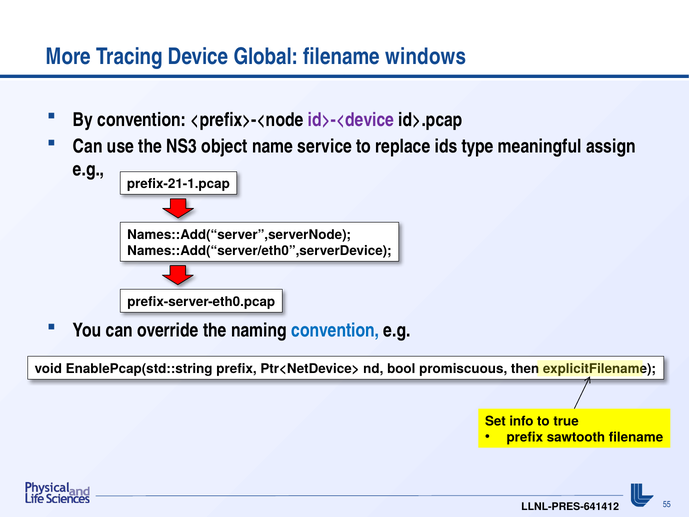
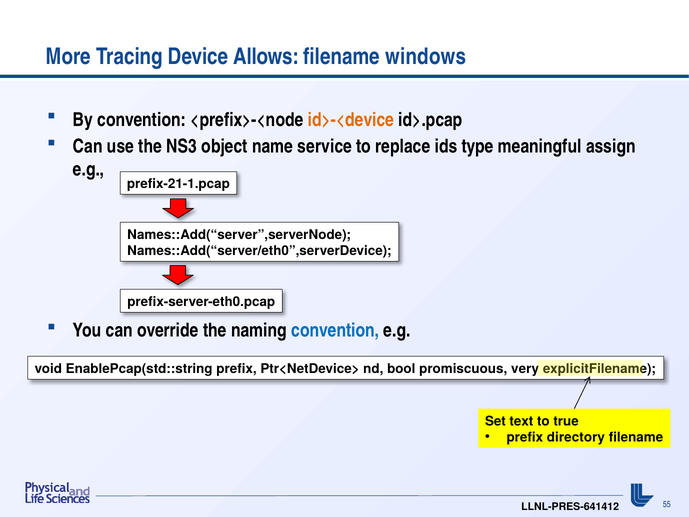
Global: Global -> Allows (266, 57)
id>-<device colour: purple -> orange (351, 120)
then: then -> very (525, 369)
info: info -> text (521, 421)
sawtooth: sawtooth -> directory (576, 437)
